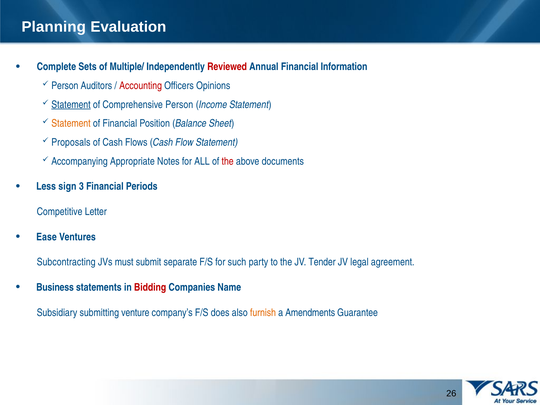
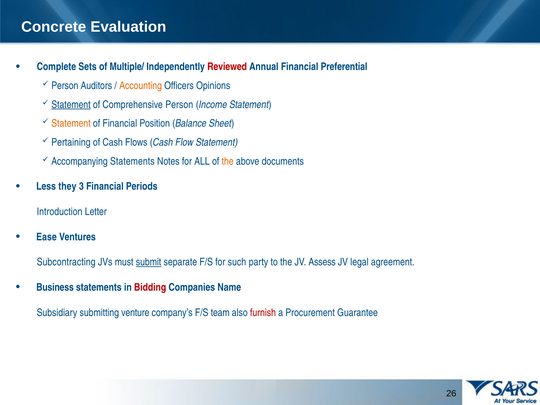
Planning: Planning -> Concrete (54, 27)
Information: Information -> Preferential (344, 67)
Accounting colour: red -> orange (141, 86)
Proposals: Proposals -> Pertaining (71, 142)
Accompanying Appropriate: Appropriate -> Statements (132, 161)
the colour: red -> orange (228, 161)
sign: sign -> they (67, 186)
Competitive: Competitive -> Introduction (60, 212)
submit underline: none -> present (149, 262)
Tender: Tender -> Assess (322, 262)
does: does -> team (220, 313)
furnish colour: orange -> red (263, 313)
Amendments: Amendments -> Procurement (310, 313)
